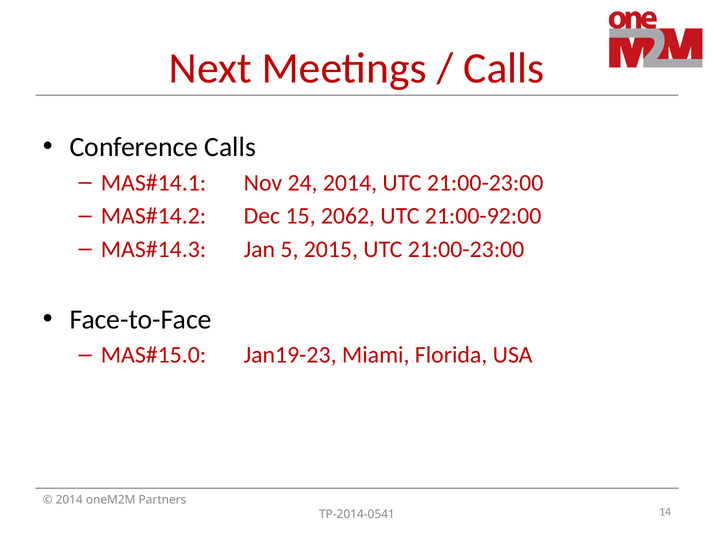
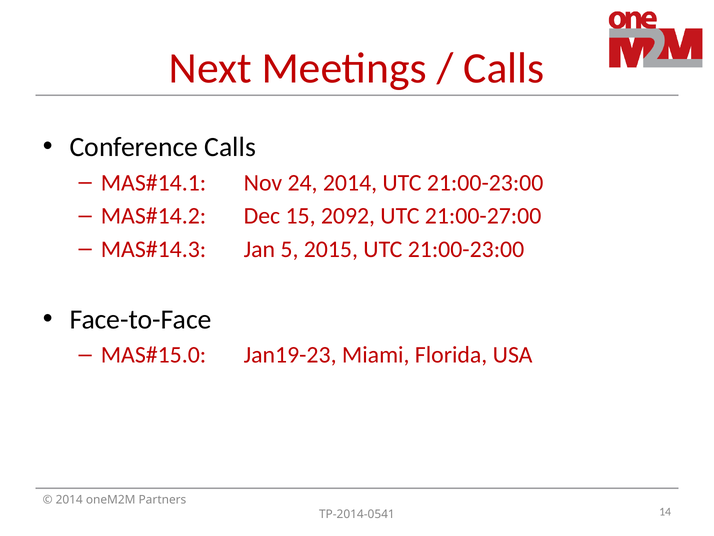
2062: 2062 -> 2092 (348, 216)
21:00-92:00: 21:00-92:00 -> 21:00-27:00 (483, 216)
